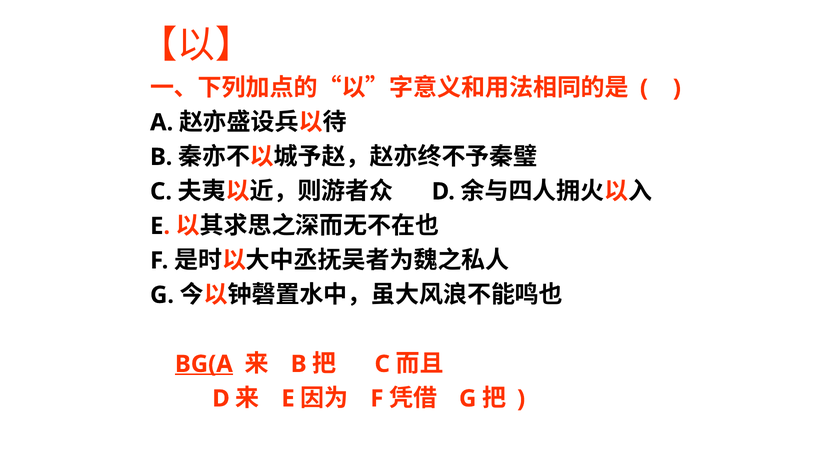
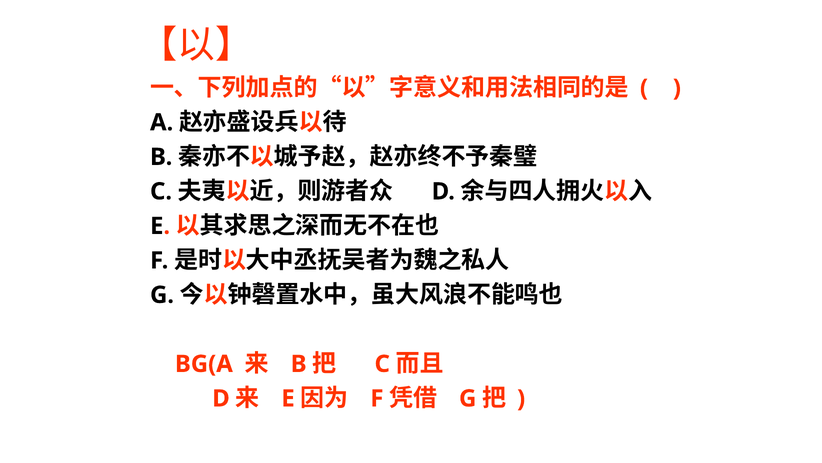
BG(A underline: present -> none (204, 364)
